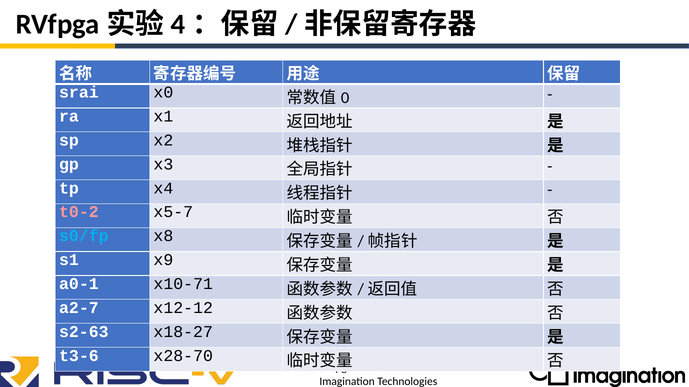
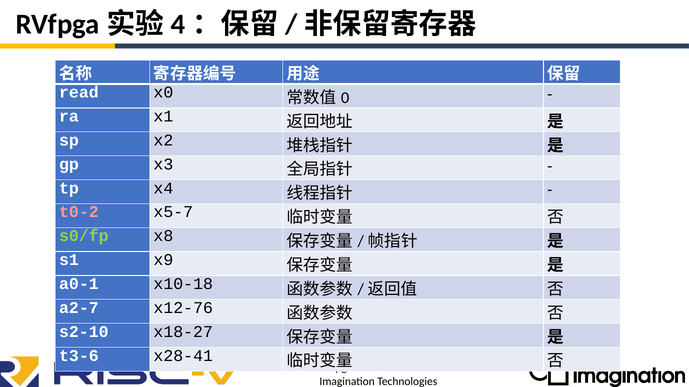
srai: srai -> read (79, 92)
s0/fp colour: light blue -> light green (84, 236)
x10-71: x10-71 -> x10-18 (183, 284)
x12-12: x12-12 -> x12-76 (183, 308)
s2-63: s2-63 -> s2-10 (84, 332)
x28-70: x28-70 -> x28-41 (183, 356)
